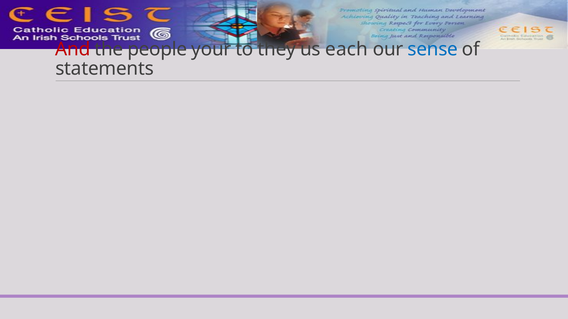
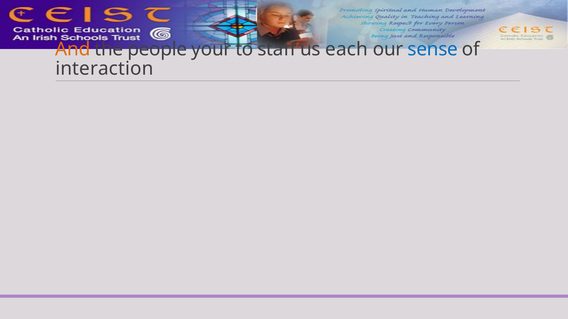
And colour: red -> orange (73, 49)
they: they -> staff (277, 49)
statements: statements -> interaction (104, 69)
